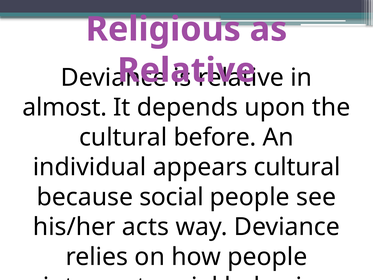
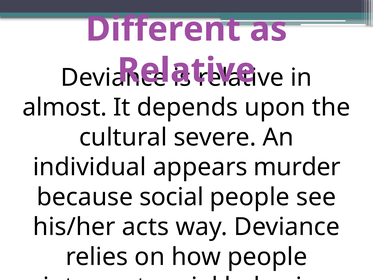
Religious: Religious -> Different (163, 29)
before: before -> severe (215, 137)
appears cultural: cultural -> murder (297, 167)
